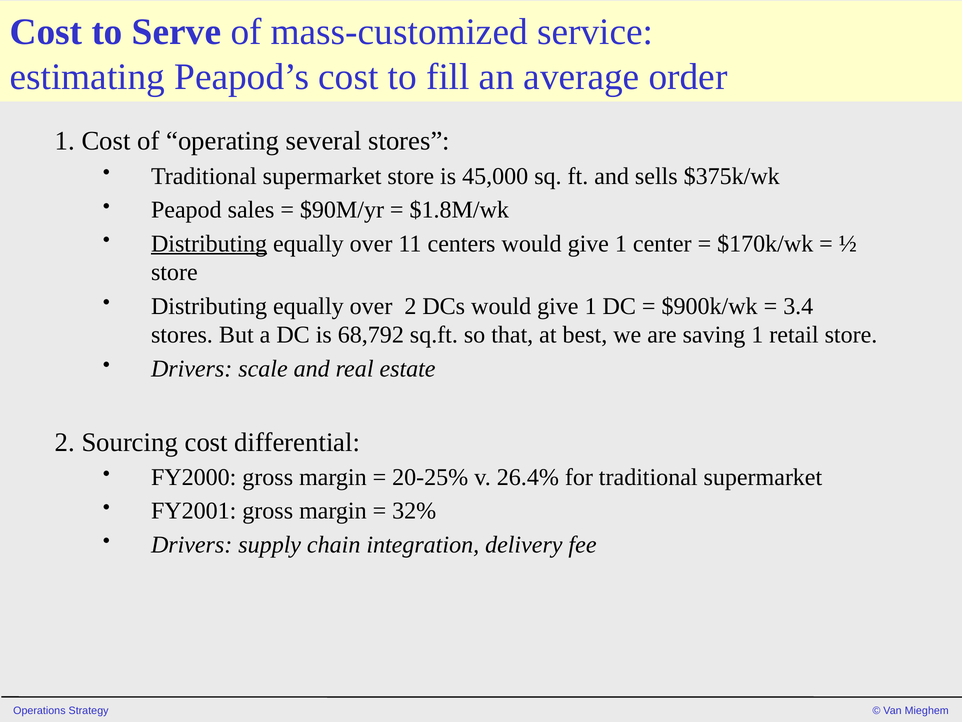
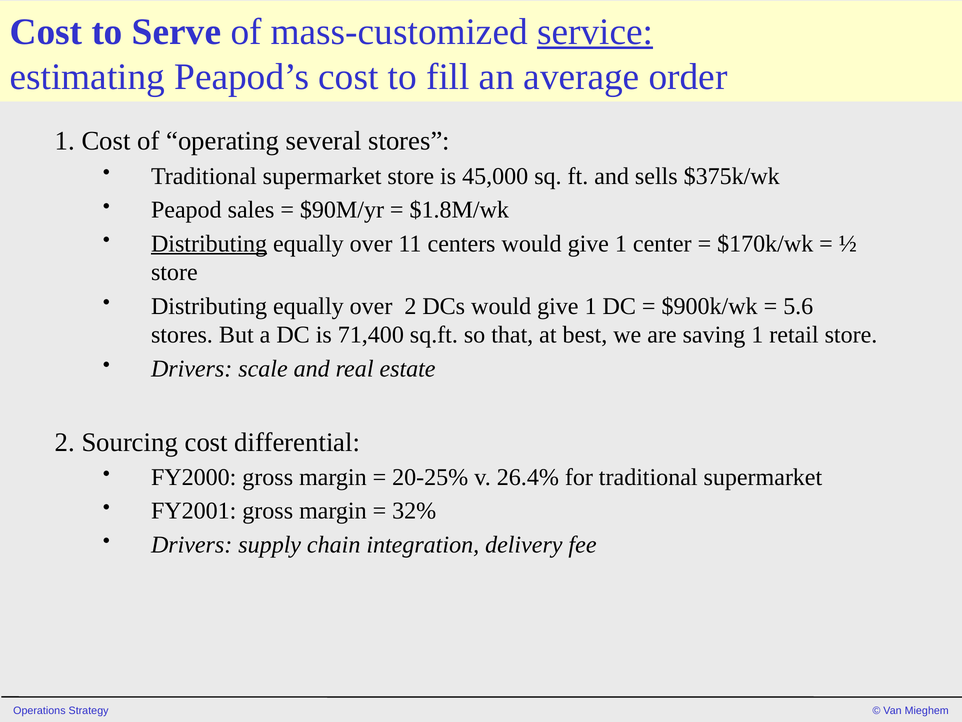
service underline: none -> present (595, 32)
3.4: 3.4 -> 5.6 (798, 306)
68,792: 68,792 -> 71,400 (371, 335)
